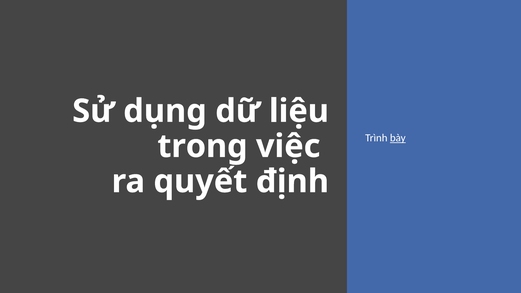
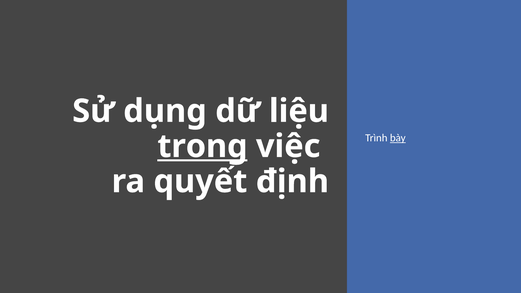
trong underline: none -> present (202, 146)
